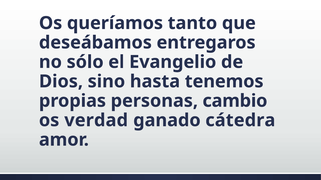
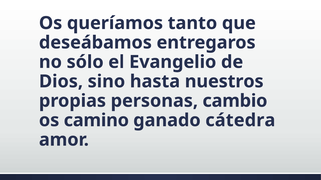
tenemos: tenemos -> nuestros (224, 82)
verdad: verdad -> camino (96, 121)
